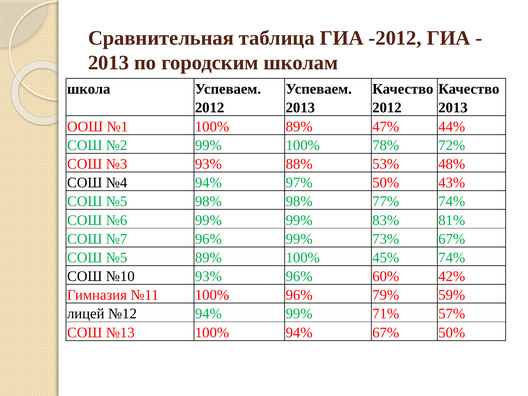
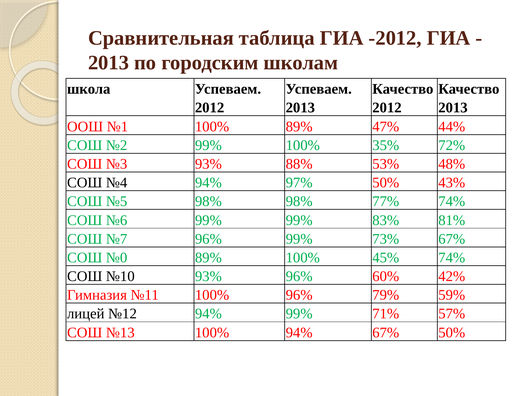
78%: 78% -> 35% (386, 145)
№5: №5 -> №0 (117, 258)
